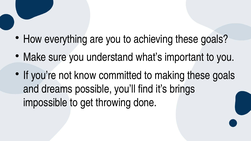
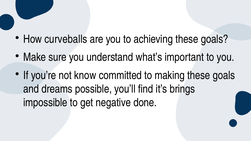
everything: everything -> curveballs (66, 39)
throwing: throwing -> negative (113, 103)
